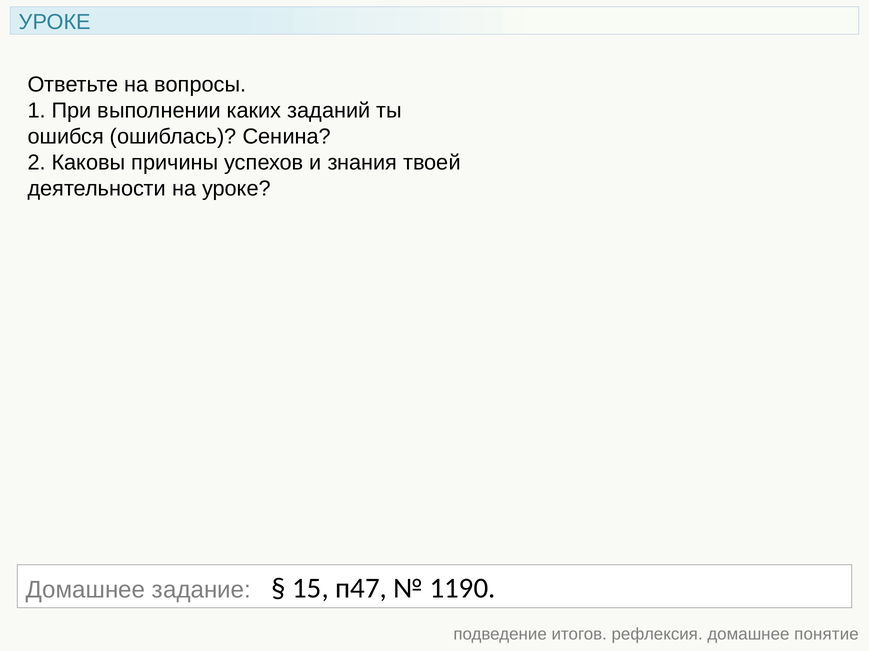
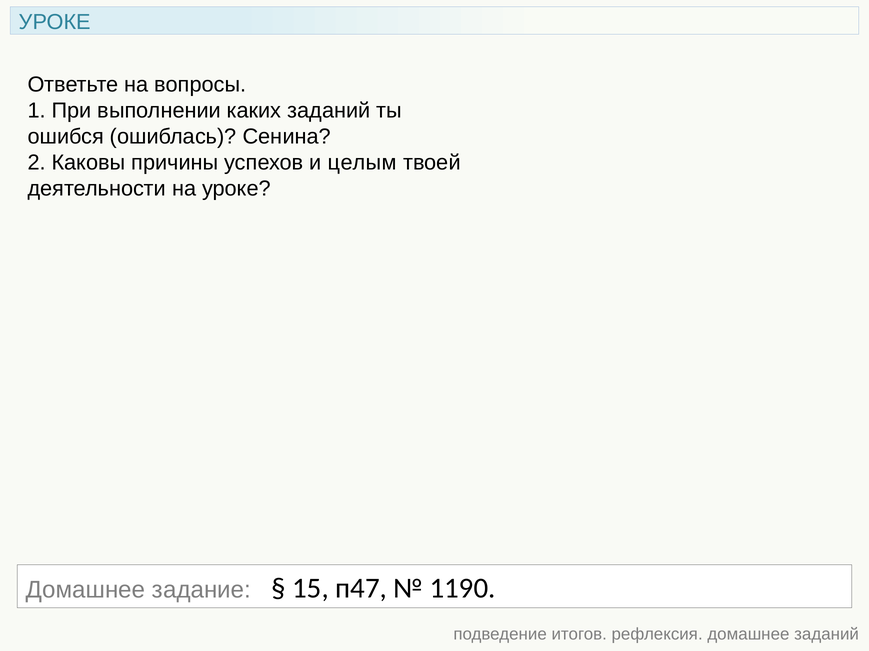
знания: знания -> целым (362, 163)
домашнее понятие: понятие -> заданий (827, 635)
